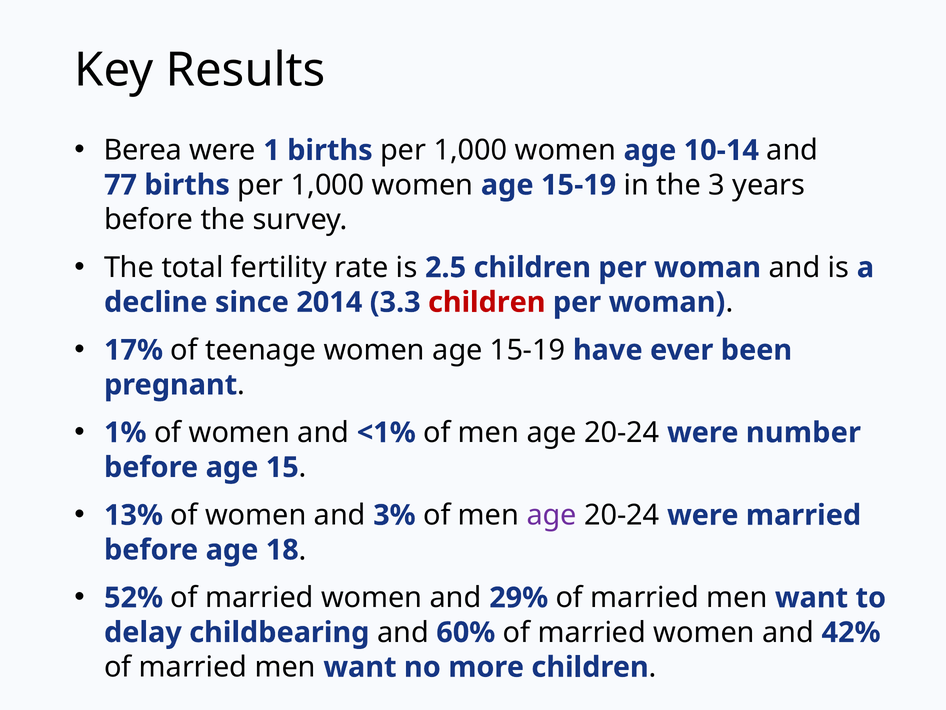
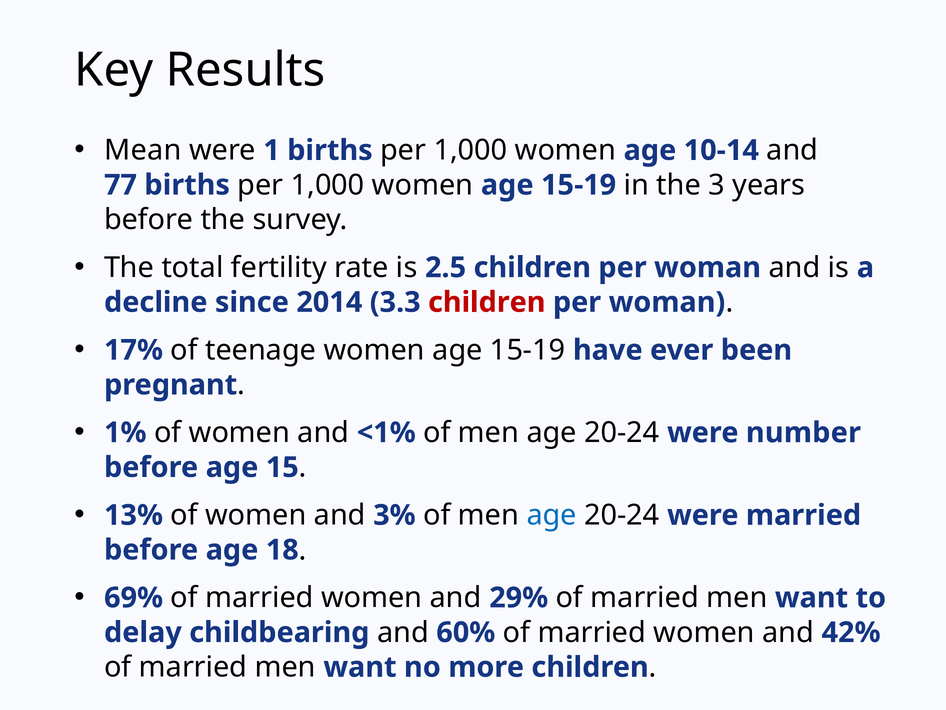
Berea: Berea -> Mean (143, 150)
age colour: purple -> blue (552, 515)
52%: 52% -> 69% (134, 597)
